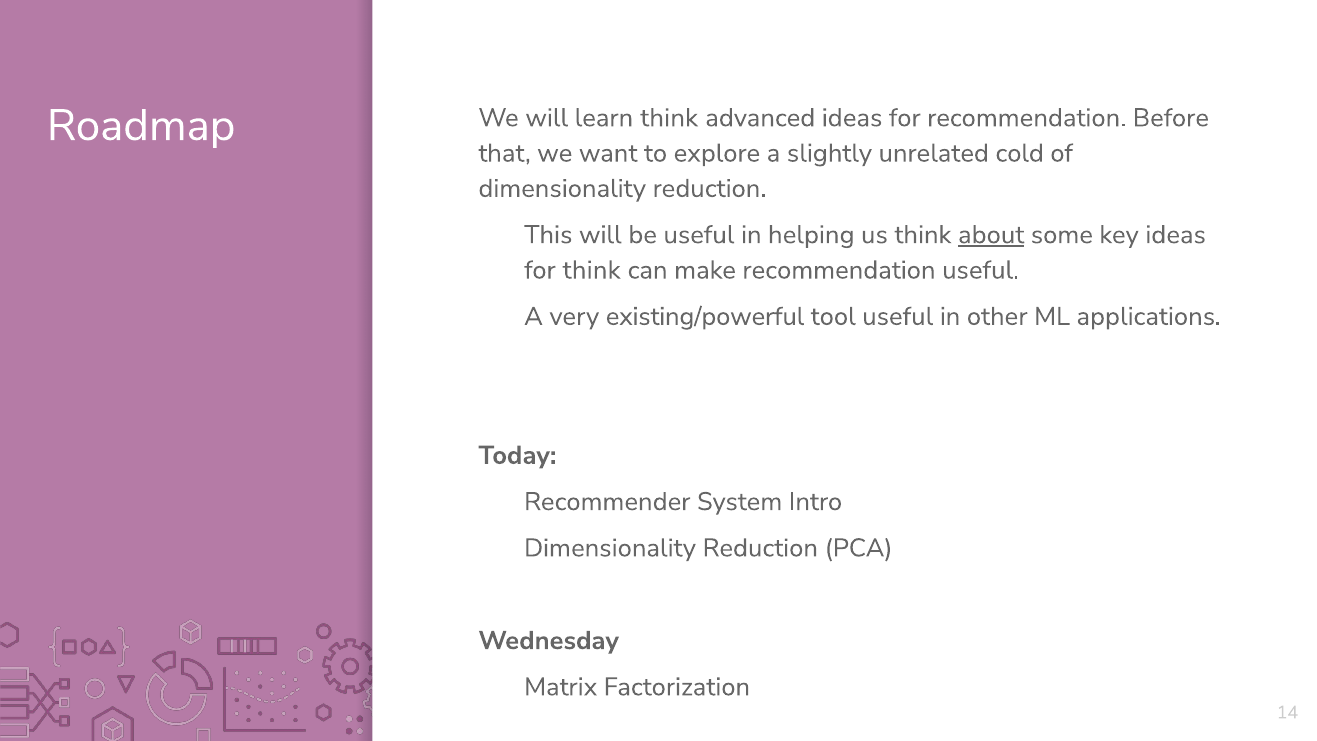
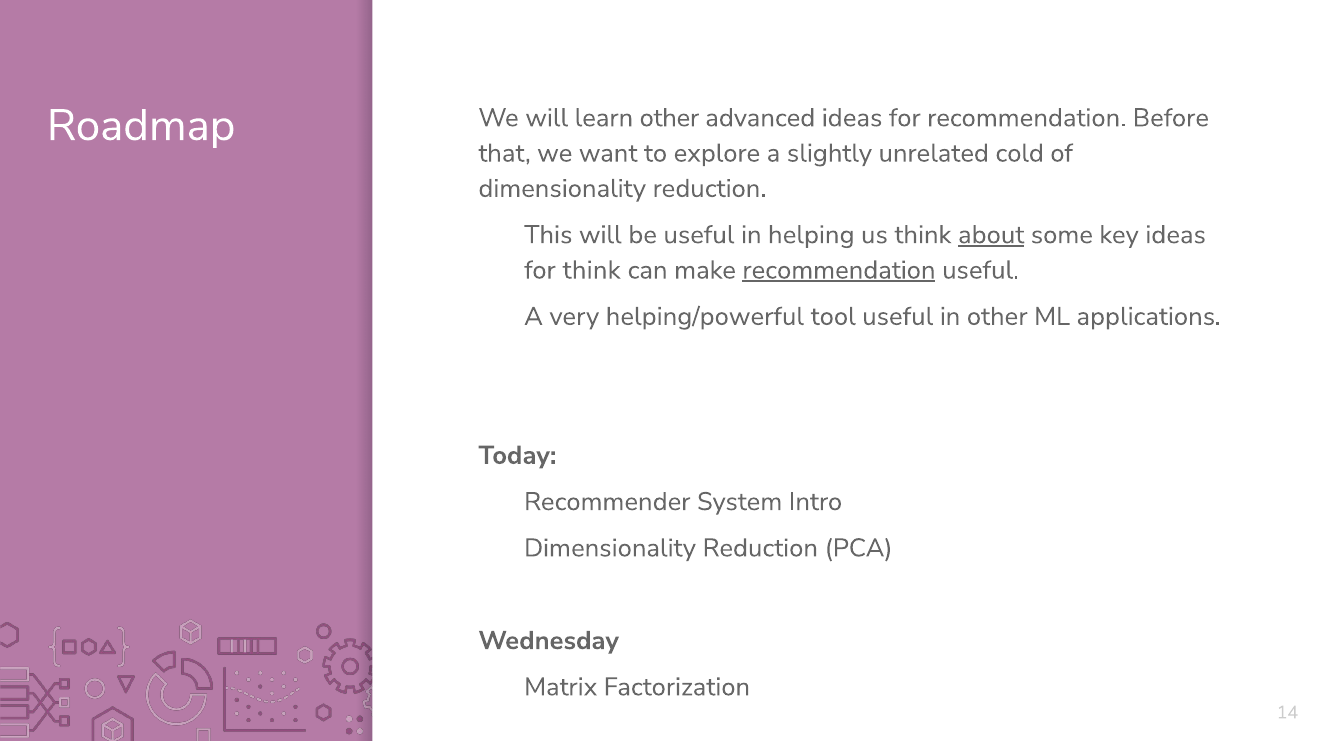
learn think: think -> other (669, 118)
recommendation underline: none -> present (839, 270)
existing/powerful: existing/powerful -> helping/powerful (705, 316)
